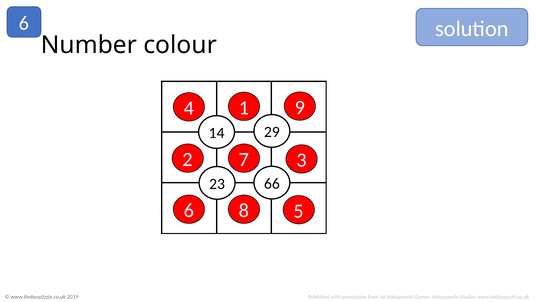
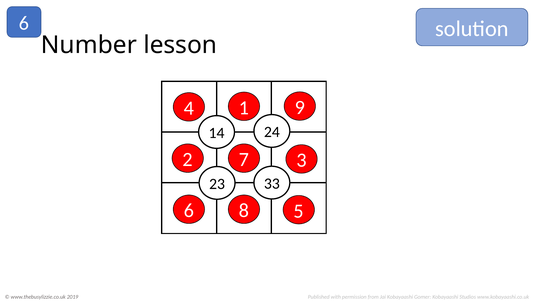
colour: colour -> lesson (180, 45)
29: 29 -> 24 (272, 132)
66: 66 -> 33 (272, 184)
